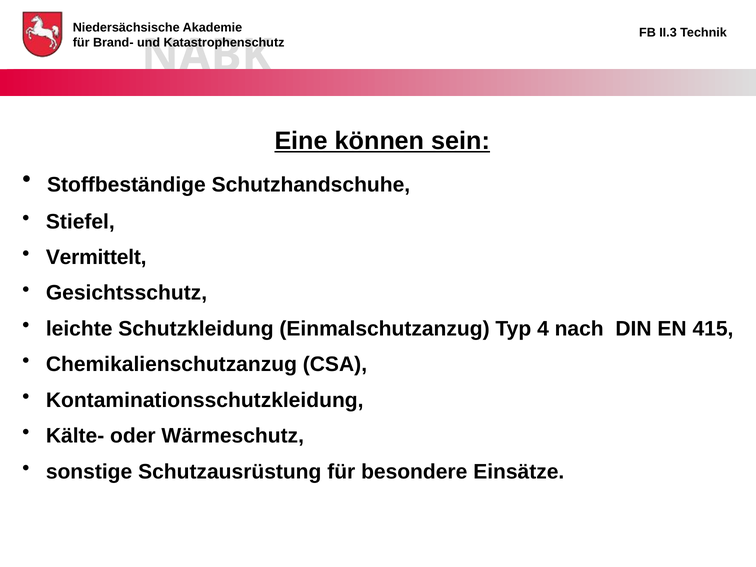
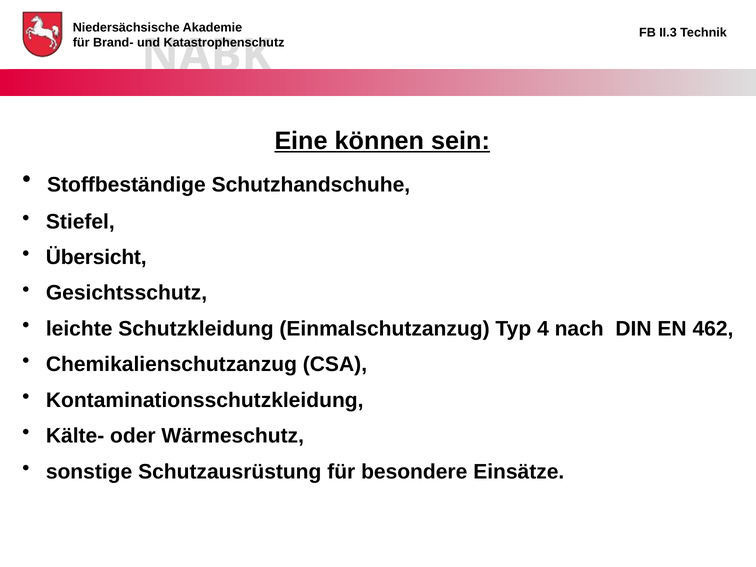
Vermittelt: Vermittelt -> Übersicht (96, 257)
415: 415 -> 462 (713, 329)
